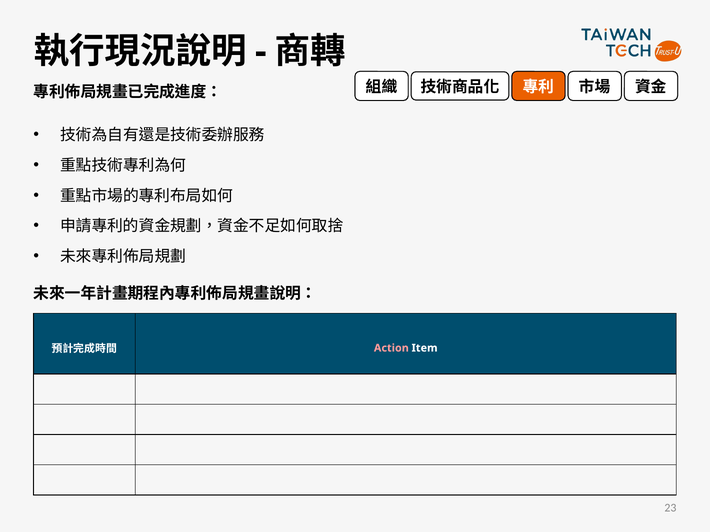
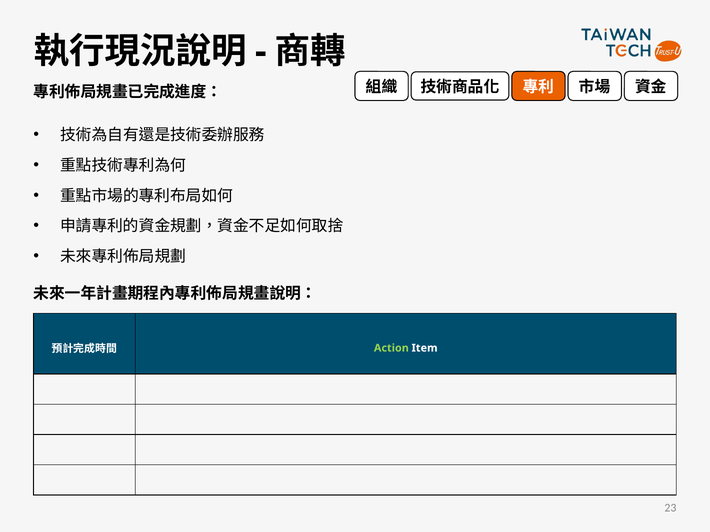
Action colour: pink -> light green (391, 348)
